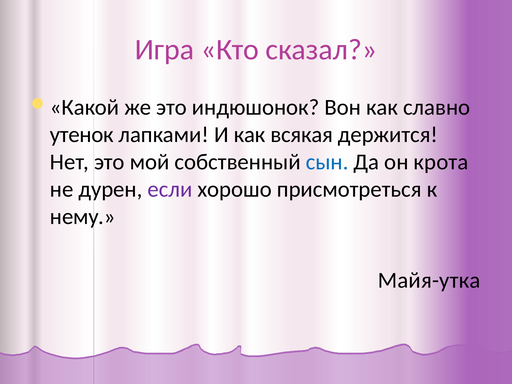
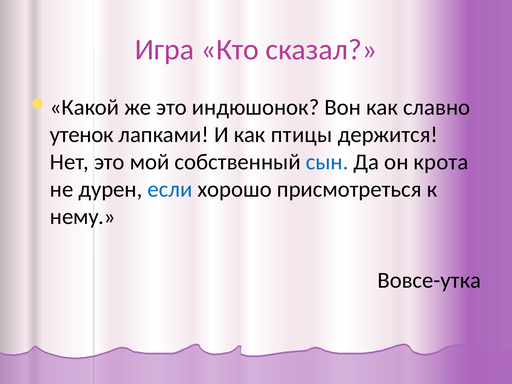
всякая: всякая -> птицы (302, 135)
если colour: purple -> blue (170, 189)
Майя-утка: Майя-утка -> Вовсе-утка (429, 280)
